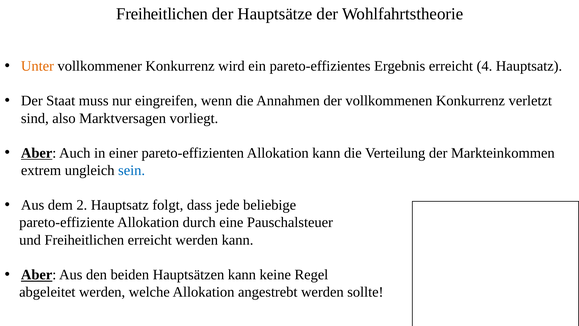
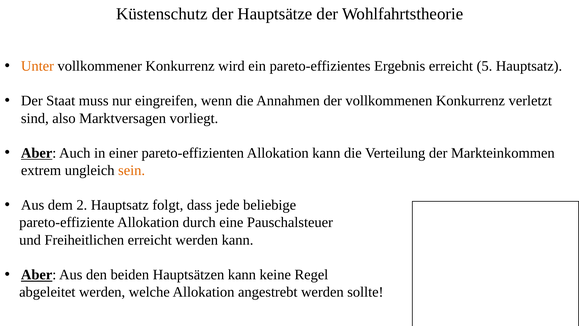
Freiheitlichen: Freiheitlichen -> Küstenschutz (162, 14)
4: 4 -> 5 (484, 66)
sein colour: blue -> orange (132, 170)
